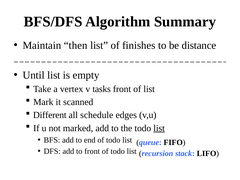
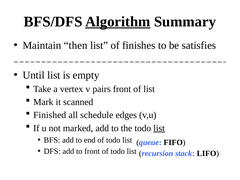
Algorithm underline: none -> present (118, 22)
distance: distance -> satisfies (199, 45)
tasks: tasks -> pairs (102, 89)
Different: Different -> Finished (50, 115)
